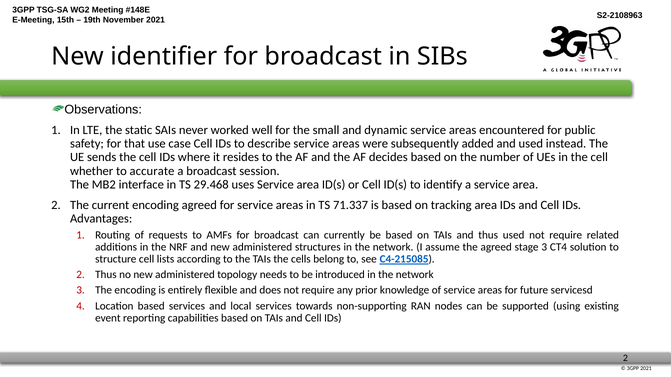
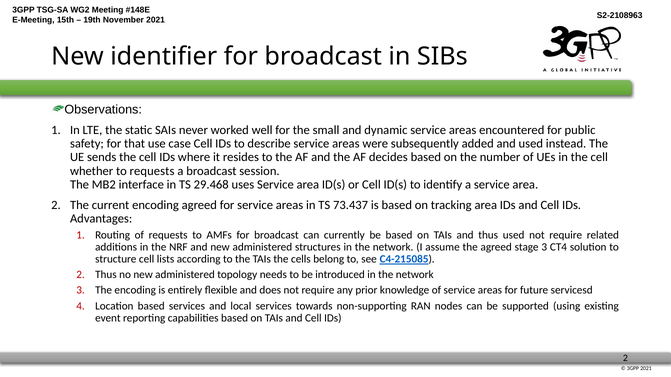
to accurate: accurate -> requests (152, 171)
71.337: 71.337 -> 73.437 (351, 205)
